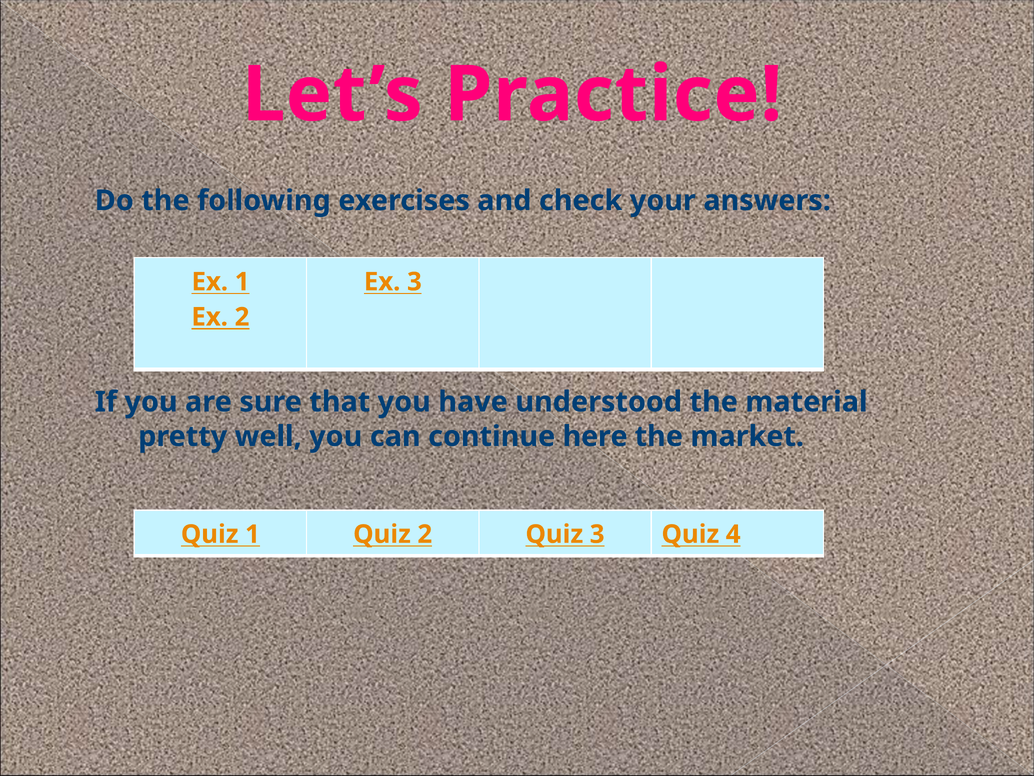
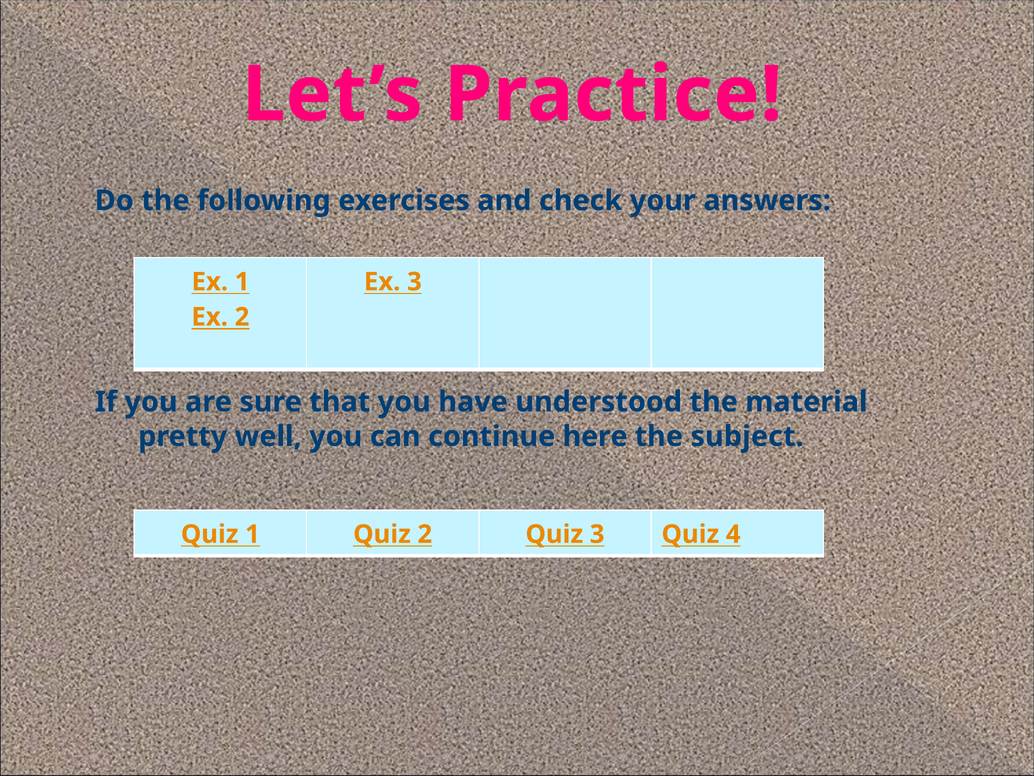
market: market -> subject (747, 436)
